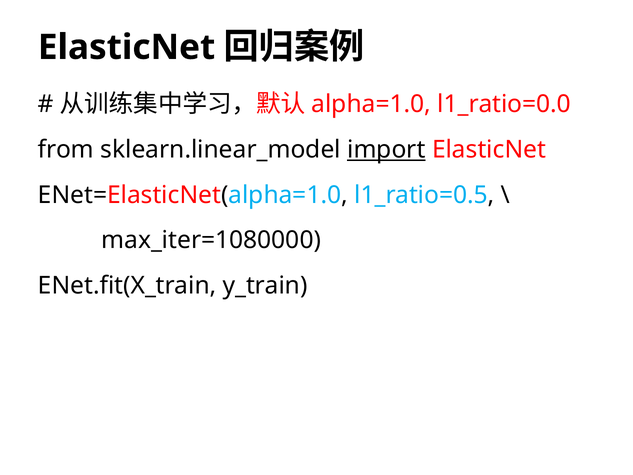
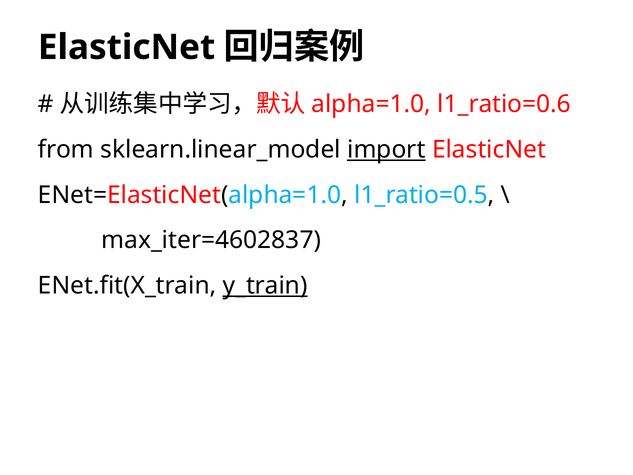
l1_ratio=0.0: l1_ratio=0.0 -> l1_ratio=0.6 (504, 104)
max_iter=1080000: max_iter=1080000 -> max_iter=4602837 (211, 240)
y_train underline: none -> present (265, 286)
